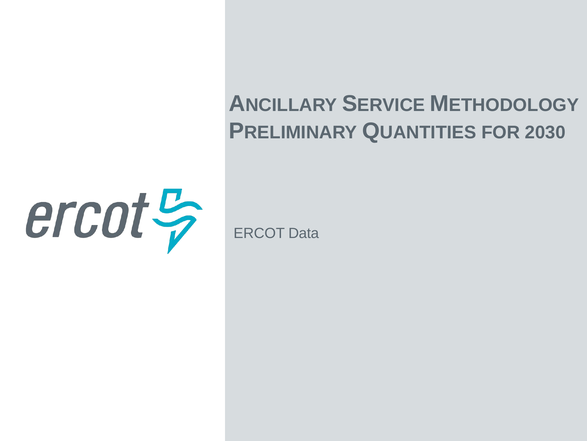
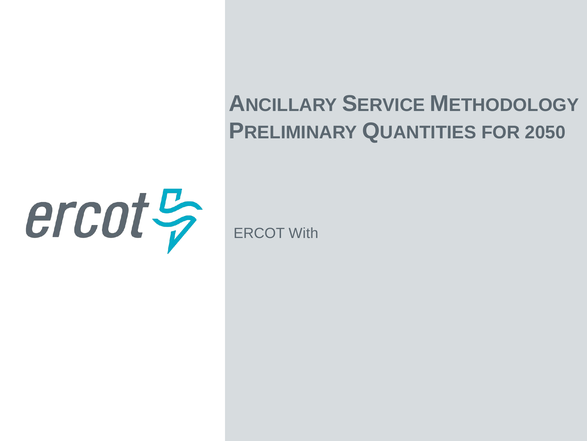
2030: 2030 -> 2050 (545, 132)
Data: Data -> With (303, 233)
